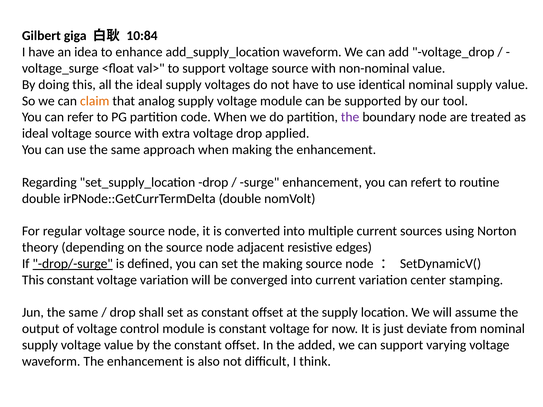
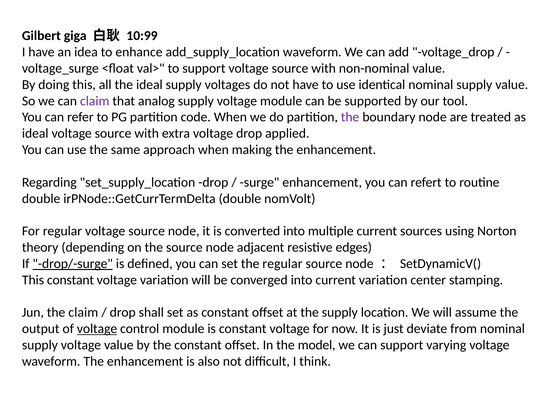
10:84: 10:84 -> 10:99 (142, 36)
claim colour: orange -> purple (95, 101)
the making: making -> regular (282, 264)
Jun the same: same -> claim (83, 313)
voltage underline: none -> present (97, 329)
added: added -> model (317, 345)
